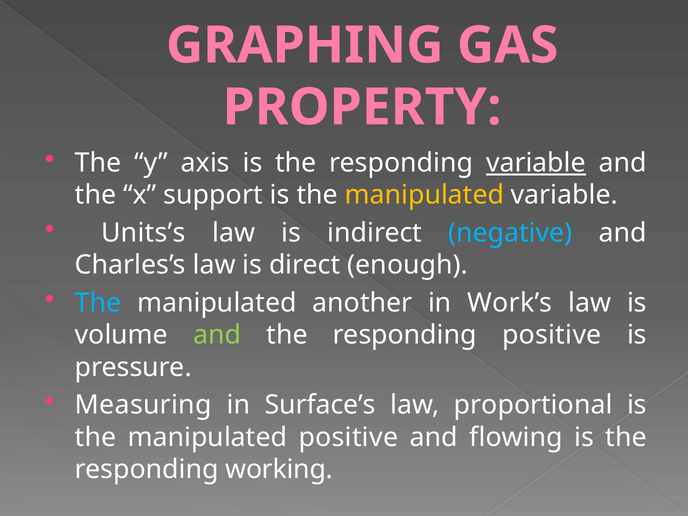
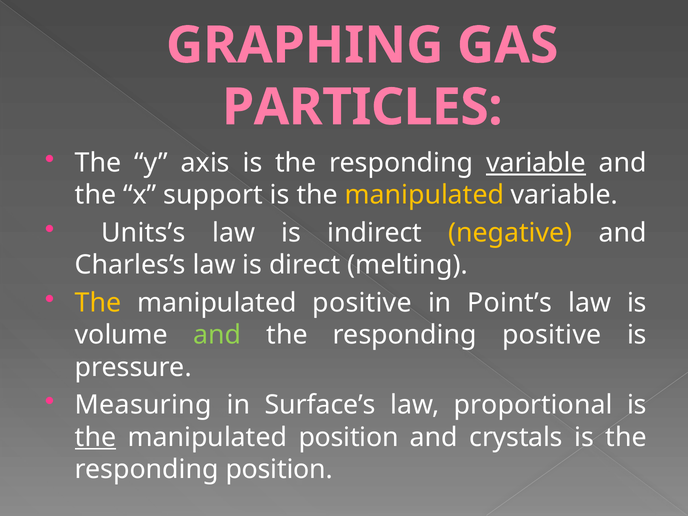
PROPERTY: PROPERTY -> PARTICLES (362, 107)
negative colour: light blue -> yellow (510, 233)
enough: enough -> melting (408, 265)
The colour: light blue -> yellow (98, 303)
manipulated another: another -> positive (362, 303)
Work’s: Work’s -> Point’s (510, 303)
the underline: none -> present (96, 437)
manipulated positive: positive -> position (349, 437)
flowing: flowing -> crystals (516, 437)
responding working: working -> position (279, 469)
